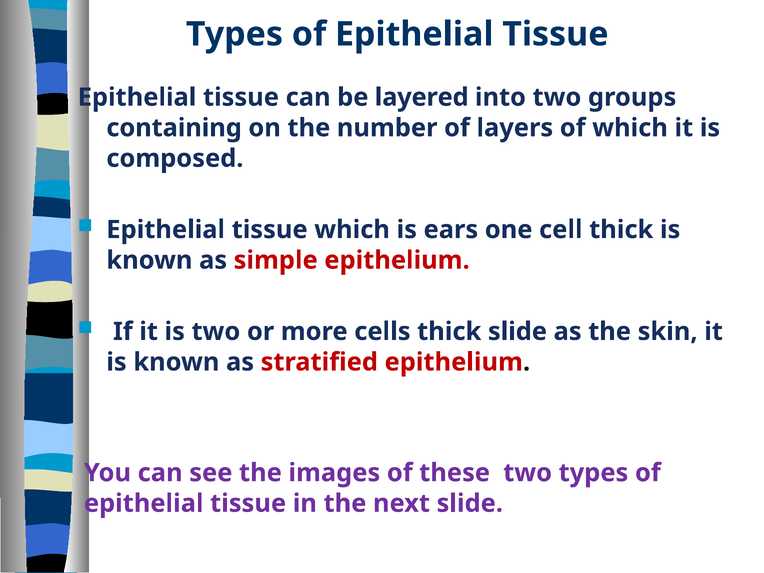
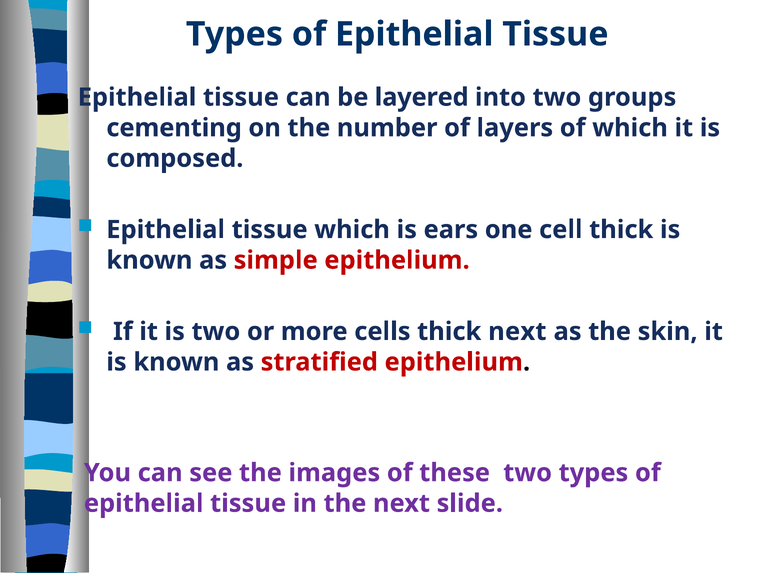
containing: containing -> cementing (174, 128)
thick slide: slide -> next (517, 332)
